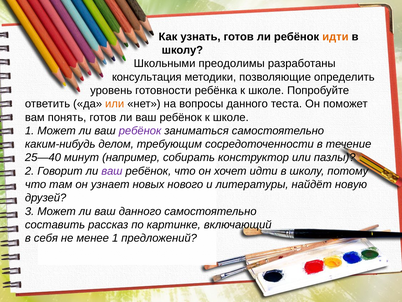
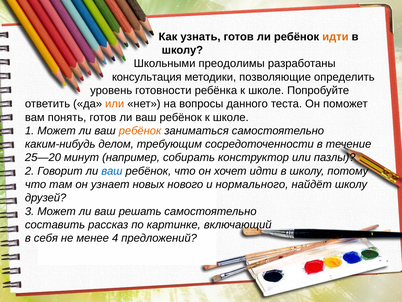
ребёнок colour: purple -> orange (140, 131)
25—40: 25—40 -> 25—20 (43, 157)
ваш colour: purple -> blue (112, 171)
литературы: литературы -> нормального (252, 184)
найдёт новую: новую -> школу (351, 184)
ваш данного: данного -> решать (140, 211)
менее 1: 1 -> 4 (115, 238)
